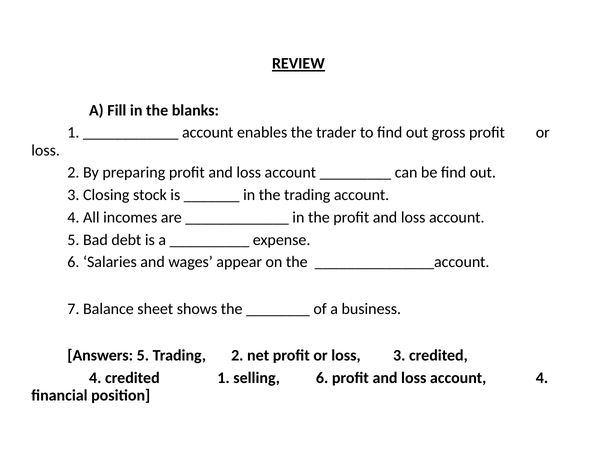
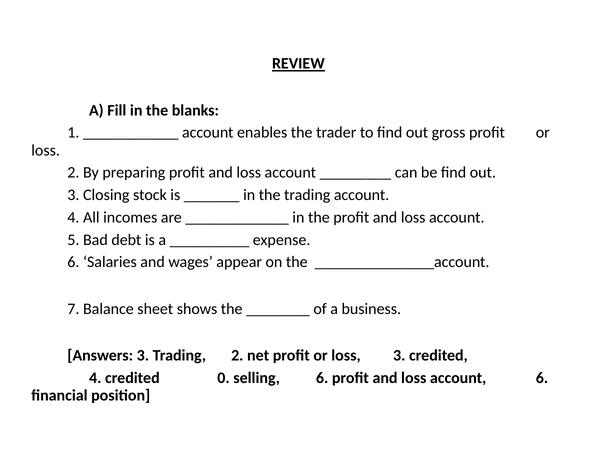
Answers 5: 5 -> 3 (143, 355)
credited 1: 1 -> 0 (223, 377)
loss account 4: 4 -> 6 (542, 377)
